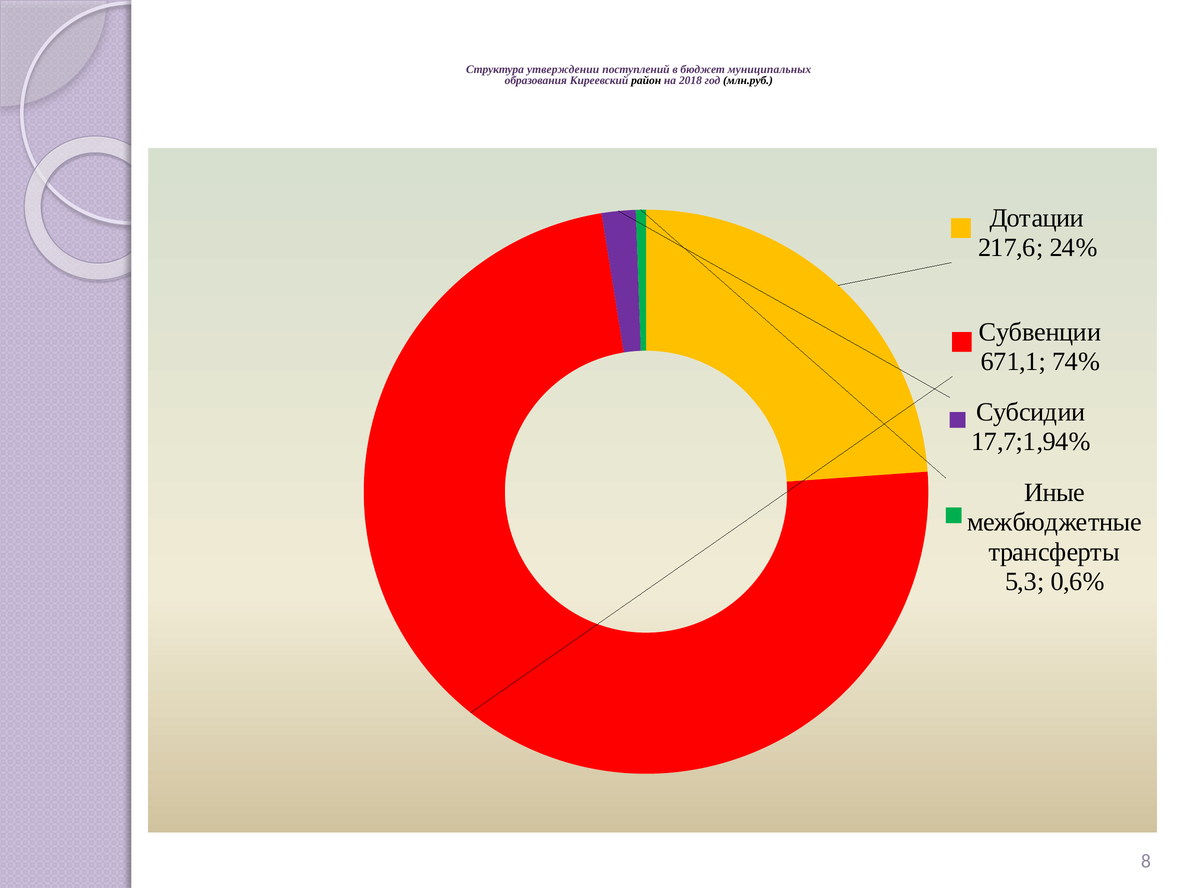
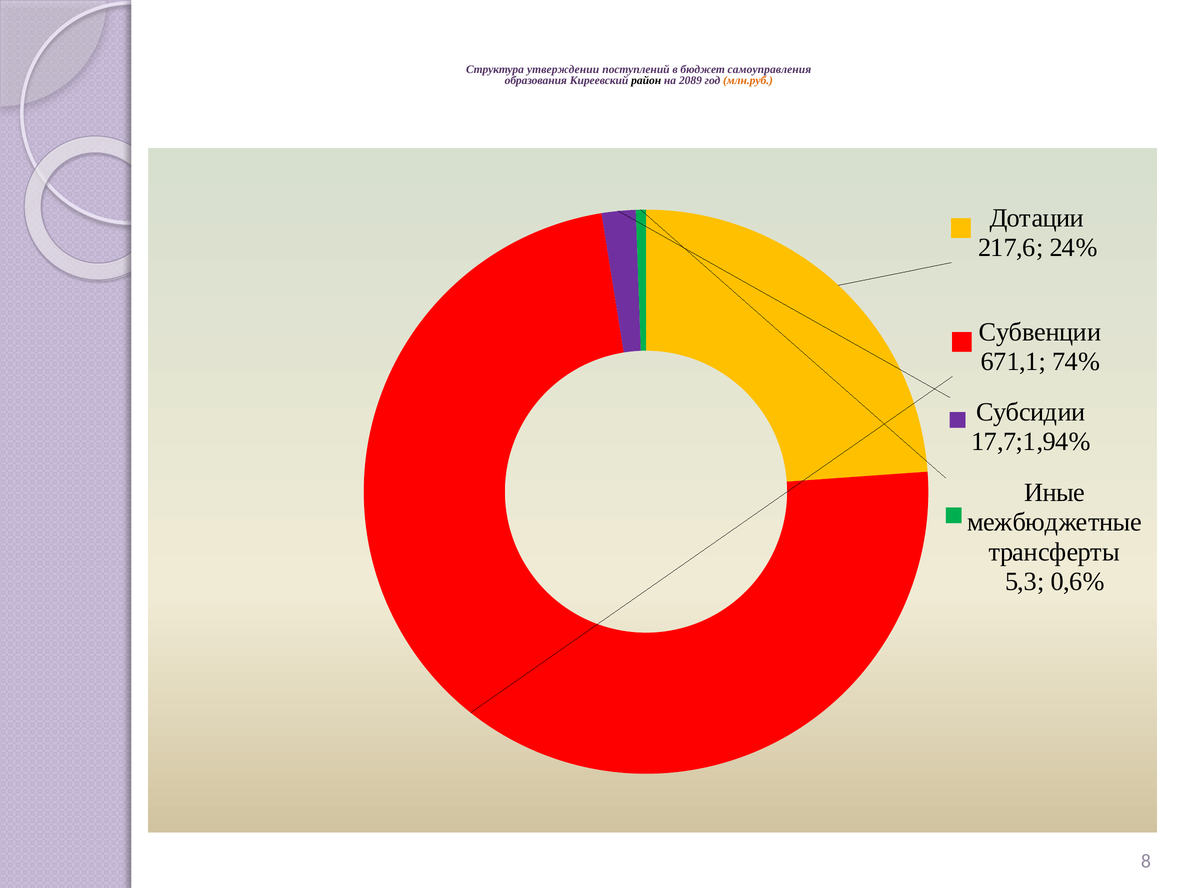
муниципальных: муниципальных -> самоуправления (769, 69)
2018: 2018 -> 2089 (690, 80)
млн.руб colour: black -> orange (748, 80)
